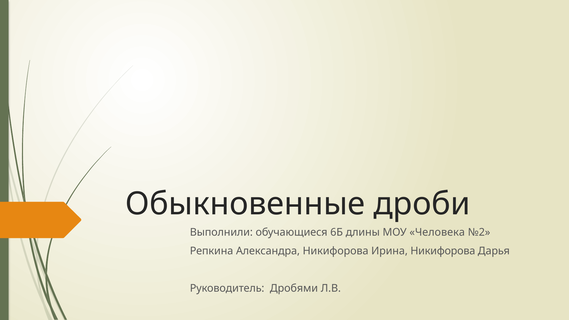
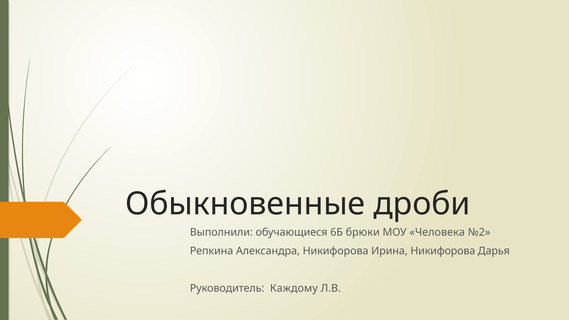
длины: длины -> брюки (363, 232)
Дробями: Дробями -> Каждому (294, 288)
